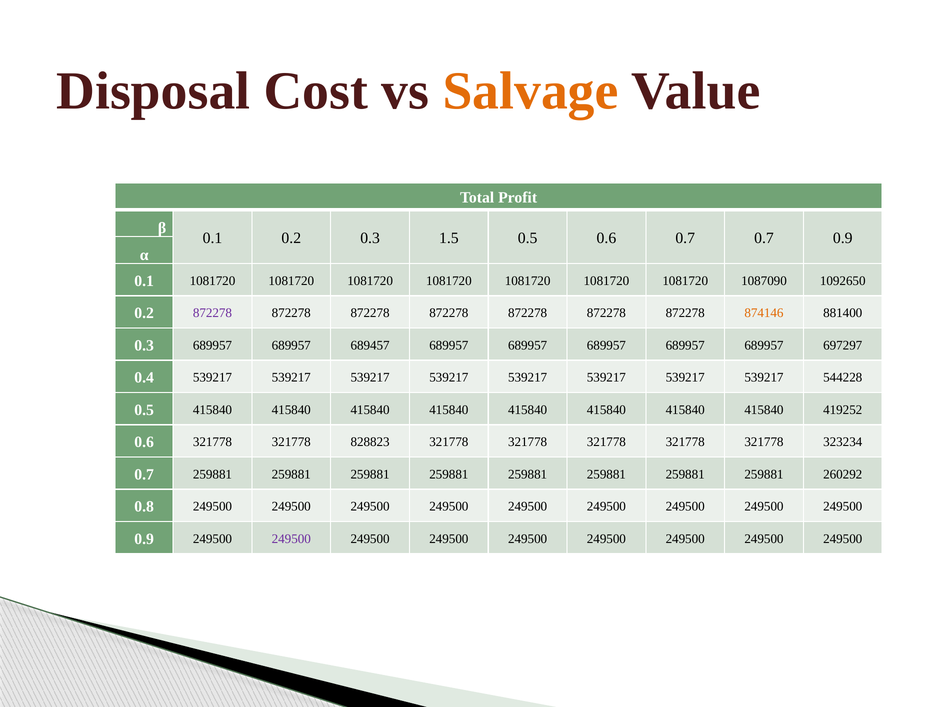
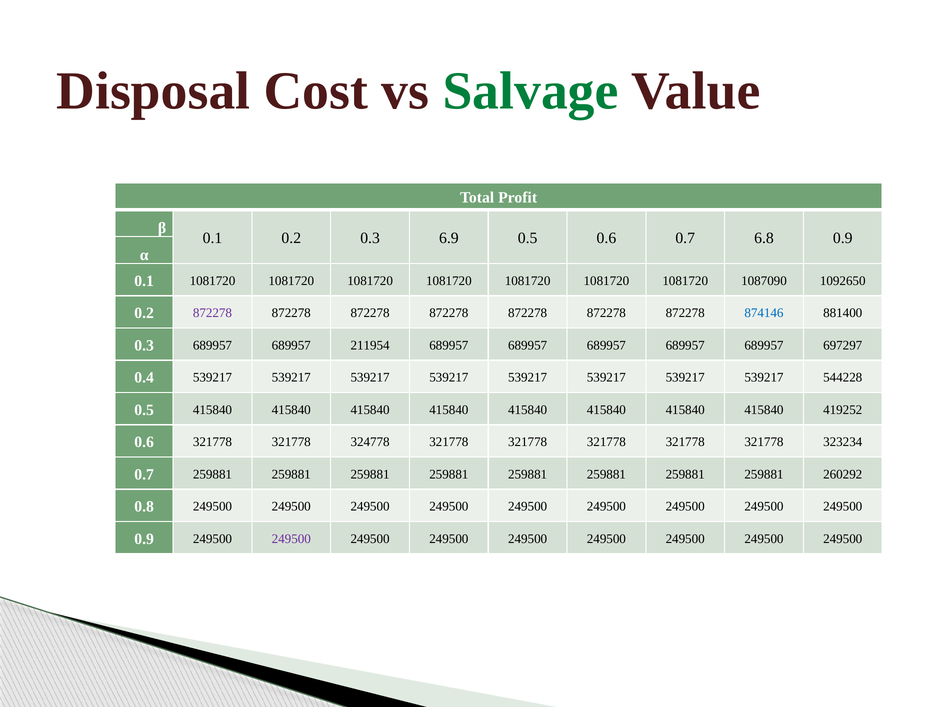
Salvage colour: orange -> green (531, 91)
1.5: 1.5 -> 6.9 (449, 238)
0.7 0.7: 0.7 -> 6.8 (764, 238)
874146 colour: orange -> blue (764, 313)
689457: 689457 -> 211954 (370, 345)
828823: 828823 -> 324778 (370, 442)
